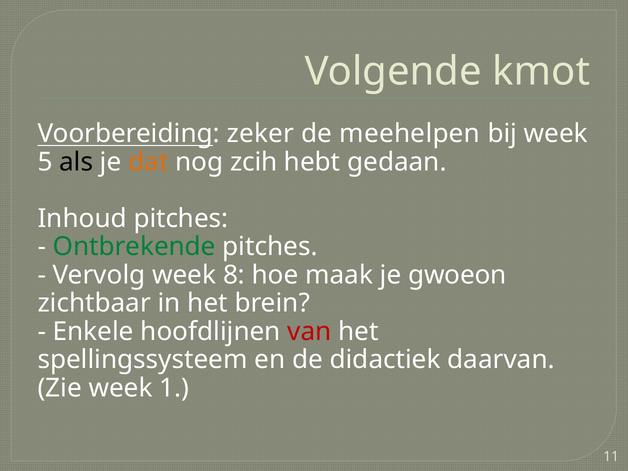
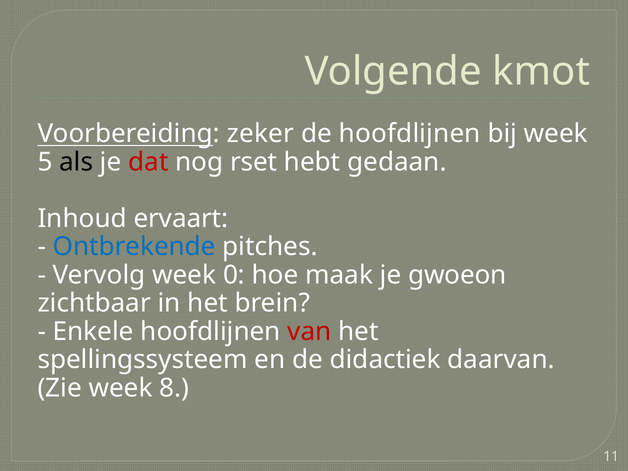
de meehelpen: meehelpen -> hoofdlijnen (410, 134)
dat colour: orange -> red (148, 162)
zcih: zcih -> rset (254, 162)
Inhoud pitches: pitches -> ervaart (181, 218)
Ontbrekende colour: green -> blue (134, 247)
8: 8 -> 0 (234, 275)
1: 1 -> 8 (174, 388)
